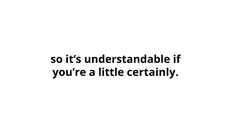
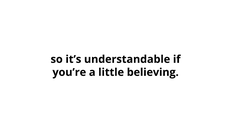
certainly: certainly -> believing (153, 72)
